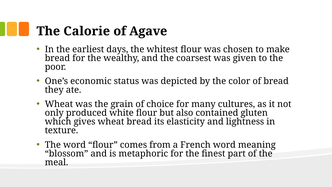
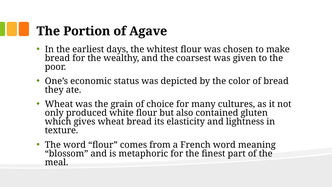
Calorie: Calorie -> Portion (87, 31)
